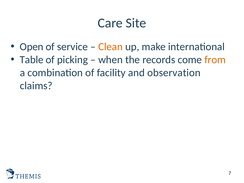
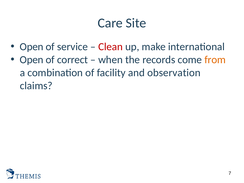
Clean colour: orange -> red (111, 47)
Table: Table -> Open (32, 60)
picking: picking -> correct (73, 60)
